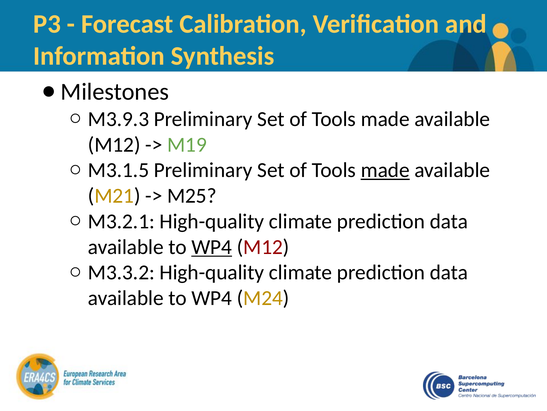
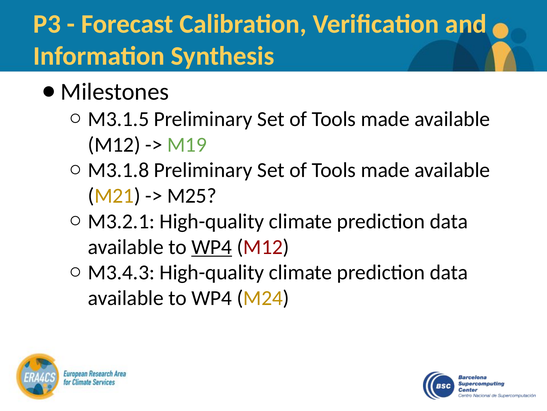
M3.9.3: M3.9.3 -> M3.1.5 (119, 119)
M3.1.5: M3.1.5 -> M3.1.8 (119, 170)
made underline: present -> none (385, 170)
M3.3.2: M3.3.2 -> M3.4.3 (121, 272)
